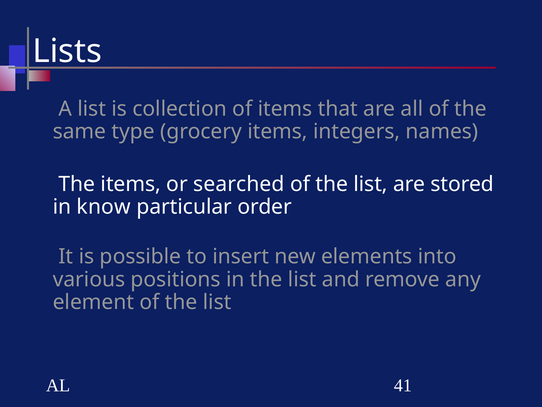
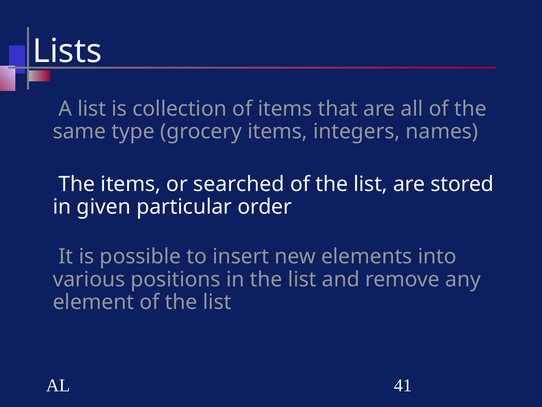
know: know -> given (104, 207)
